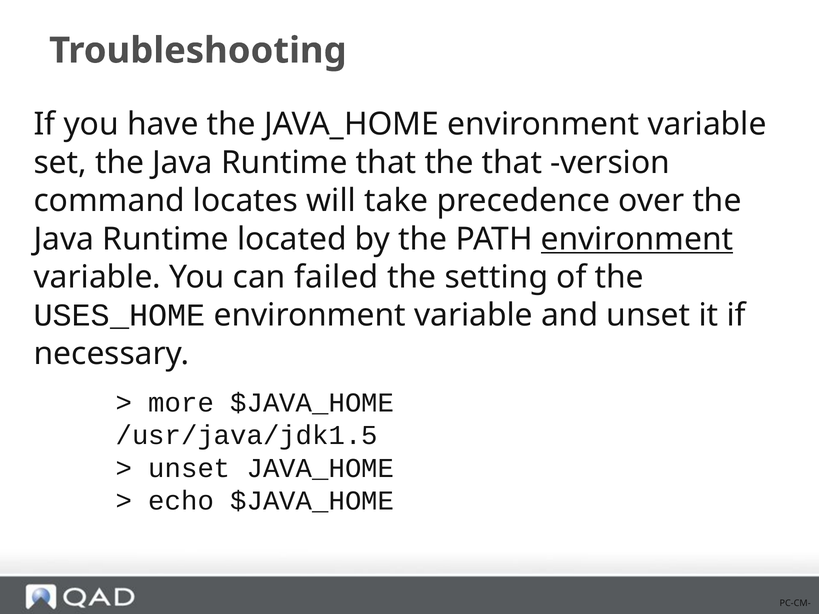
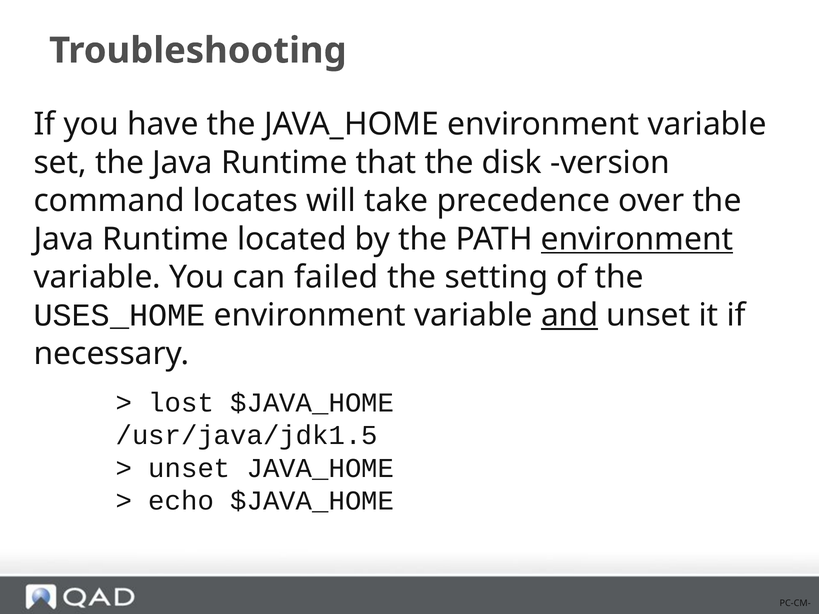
the that: that -> disk (512, 163)
and underline: none -> present (570, 316)
more: more -> lost (181, 403)
